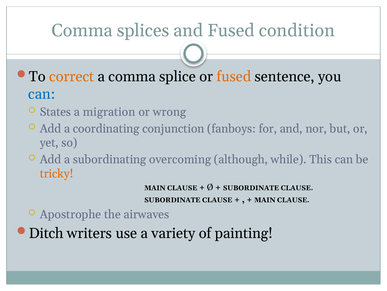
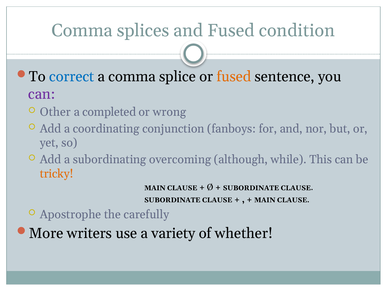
correct colour: orange -> blue (72, 76)
can colour: blue -> purple (42, 94)
States: States -> Other (55, 112)
migration: migration -> completed (109, 112)
airwaves: airwaves -> carefully (146, 214)
Ditch: Ditch -> More (46, 233)
painting: painting -> whether (244, 233)
